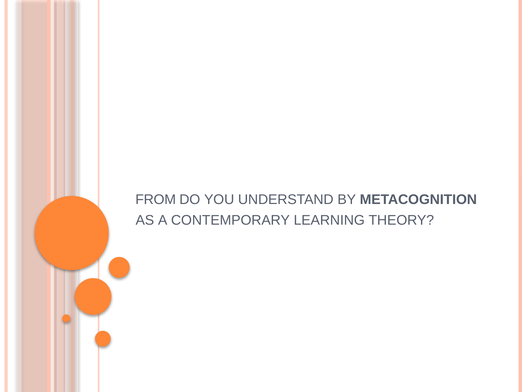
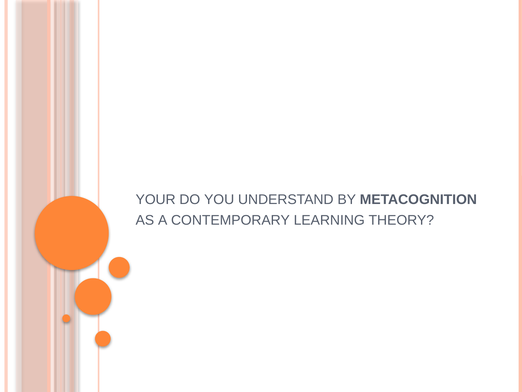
FROM: FROM -> YOUR (156, 199)
